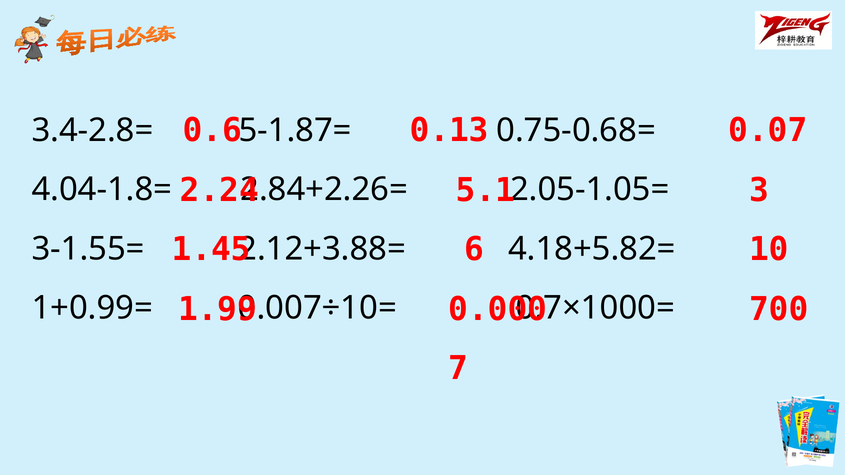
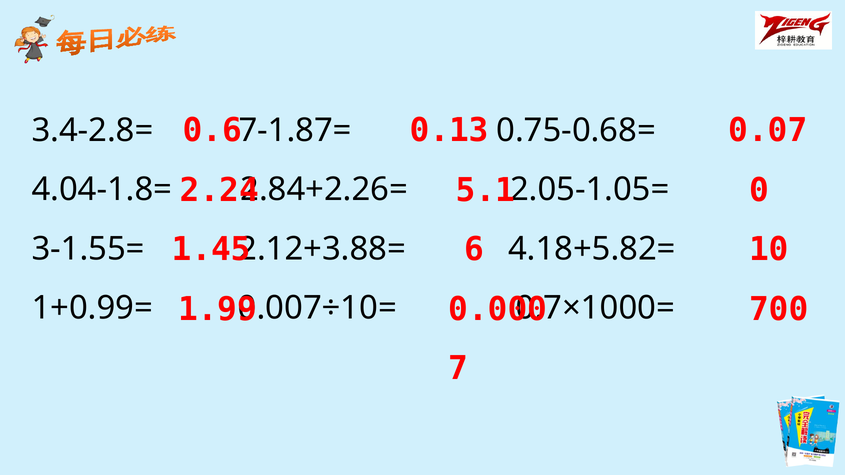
5-1.87=: 5-1.87= -> 7-1.87= (295, 130)
3: 3 -> 0 (759, 190)
